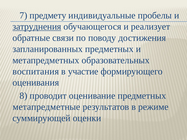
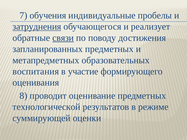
предмету: предмету -> обучения (48, 15)
связи underline: none -> present (63, 38)
метапредметные: метапредметные -> технологической (46, 107)
